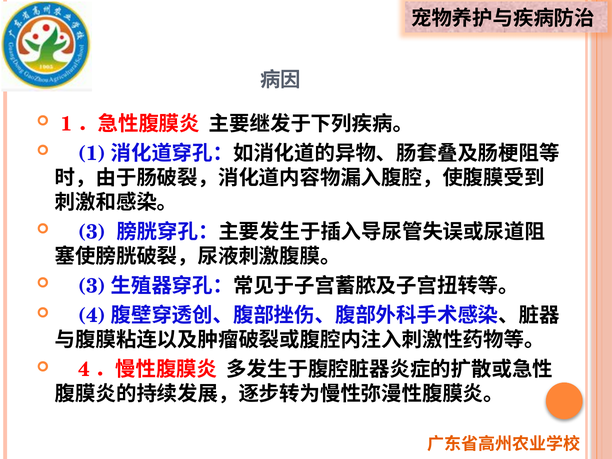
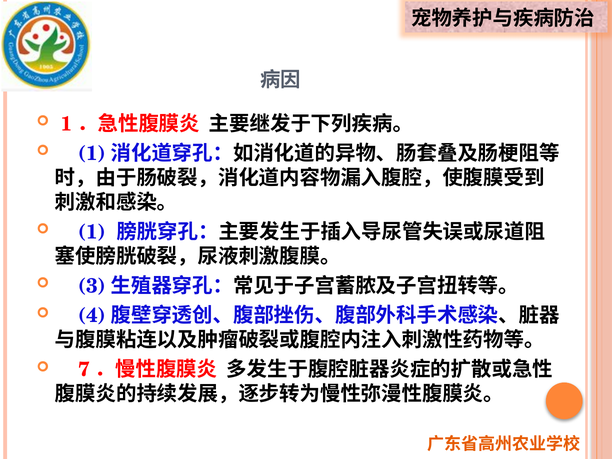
3: 3 -> 1 (92, 232)
4: 4 -> 7 (84, 370)
